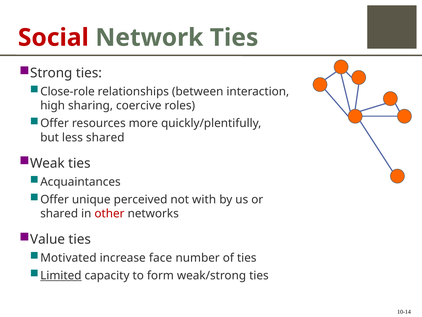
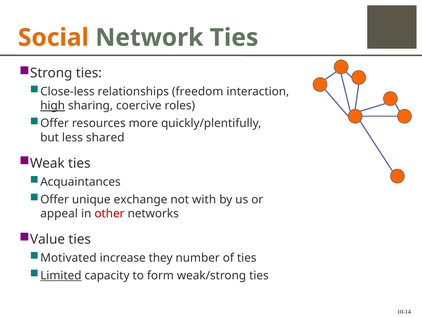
Social colour: red -> orange (53, 38)
Close-role: Close-role -> Close-less (67, 92)
between: between -> freedom (198, 92)
high underline: none -> present (53, 106)
perceived: perceived -> exchange (141, 199)
shared: shared -> appeal (59, 213)
face: face -> they (161, 258)
